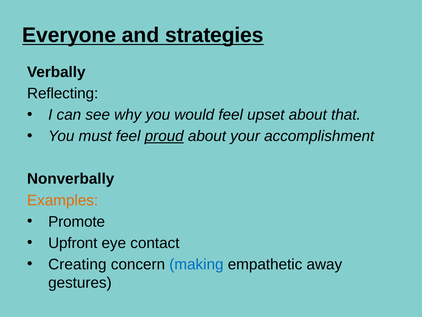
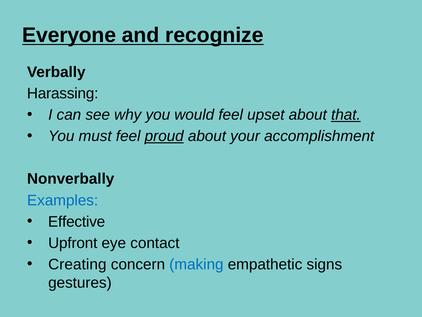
strategies: strategies -> recognize (214, 35)
Reflecting: Reflecting -> Harassing (63, 93)
that underline: none -> present (346, 115)
Examples colour: orange -> blue (63, 200)
Promote: Promote -> Effective (77, 221)
away: away -> signs (324, 264)
